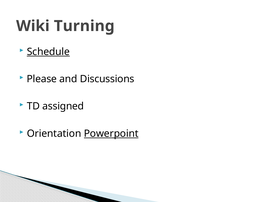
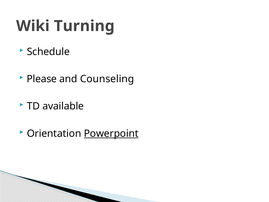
Schedule underline: present -> none (48, 52)
Discussions: Discussions -> Counseling (107, 79)
assigned: assigned -> available (63, 106)
